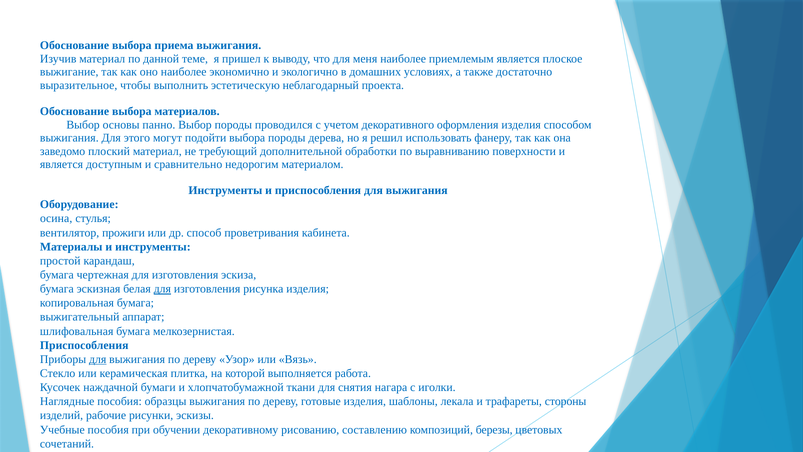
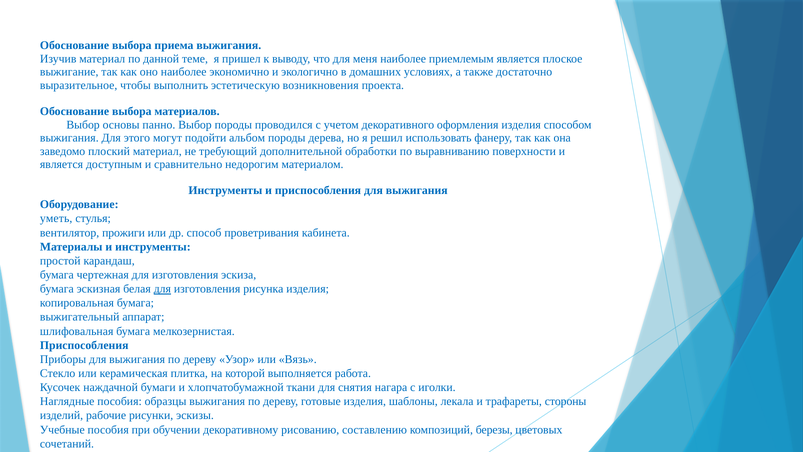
неблагодарный: неблагодарный -> возникновения (321, 85)
подойти выбора: выбора -> альбом (247, 138)
осина: осина -> уметь (56, 218)
для underline: present -> none (98, 359)
